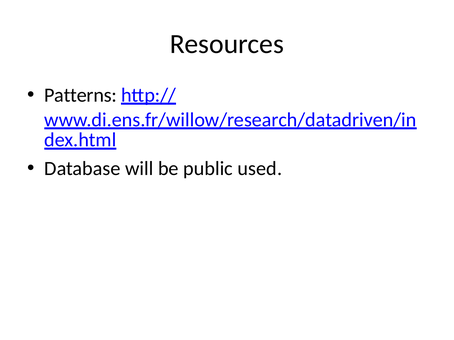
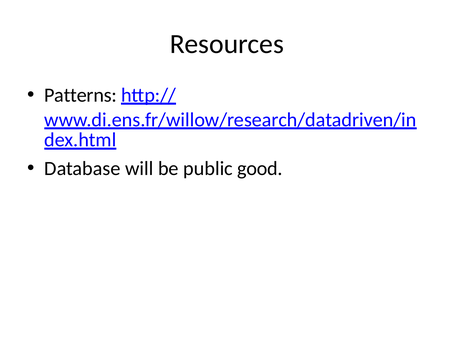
used: used -> good (260, 169)
